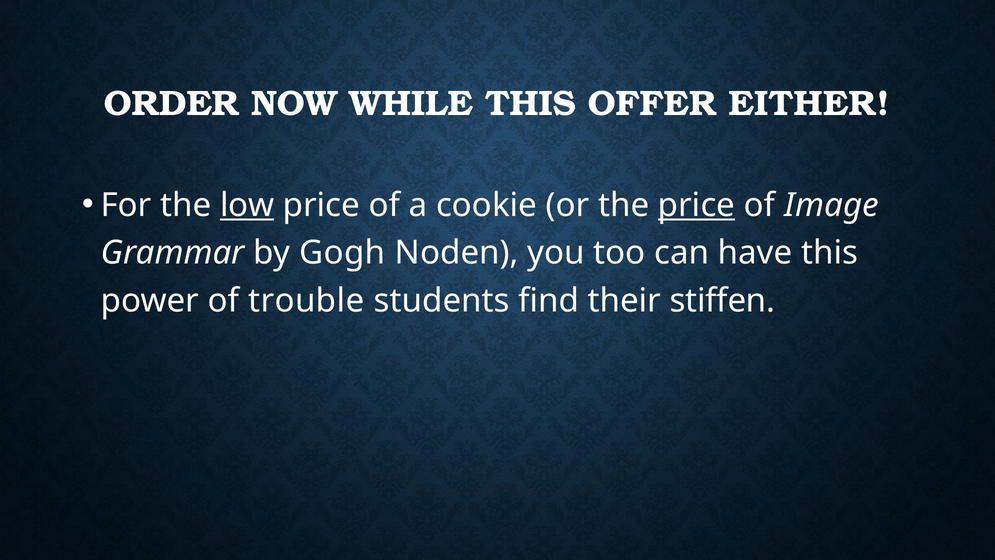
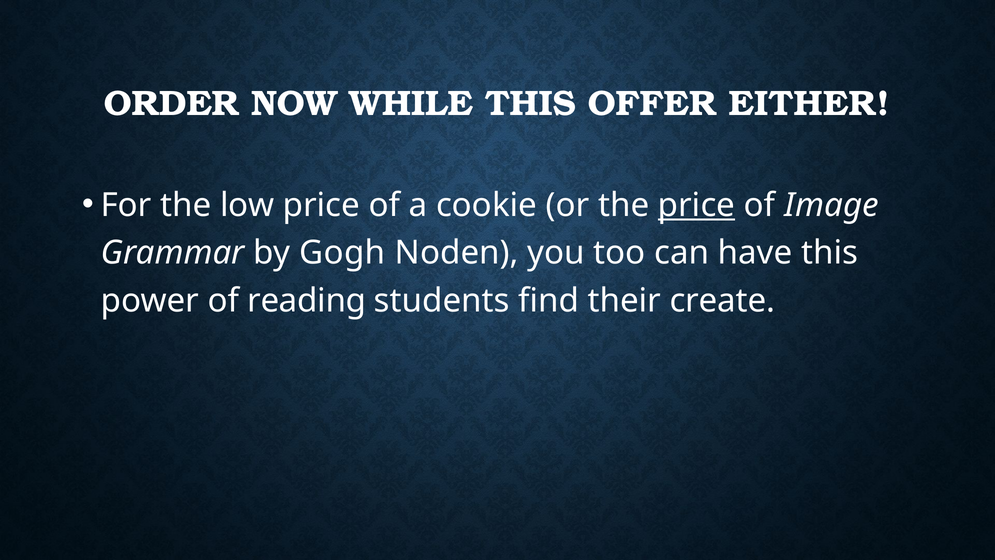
low underline: present -> none (247, 205)
trouble: trouble -> reading (307, 301)
stiffen: stiffen -> create (722, 301)
